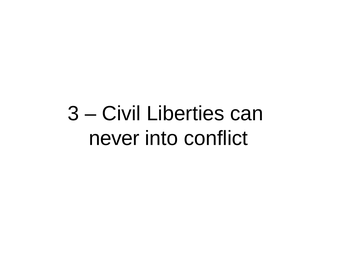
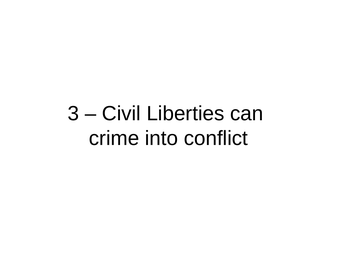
never: never -> crime (114, 138)
